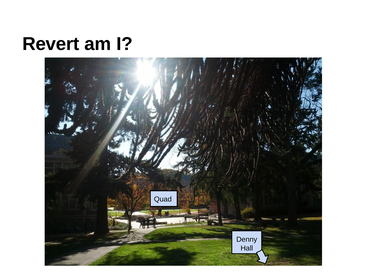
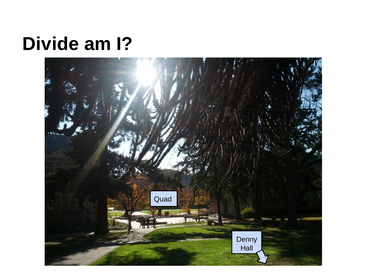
Revert: Revert -> Divide (51, 44)
